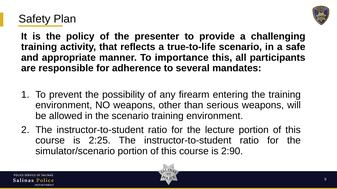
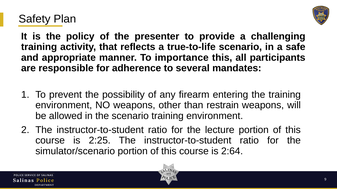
serious: serious -> restrain (223, 106)
2:90: 2:90 -> 2:64 (232, 151)
